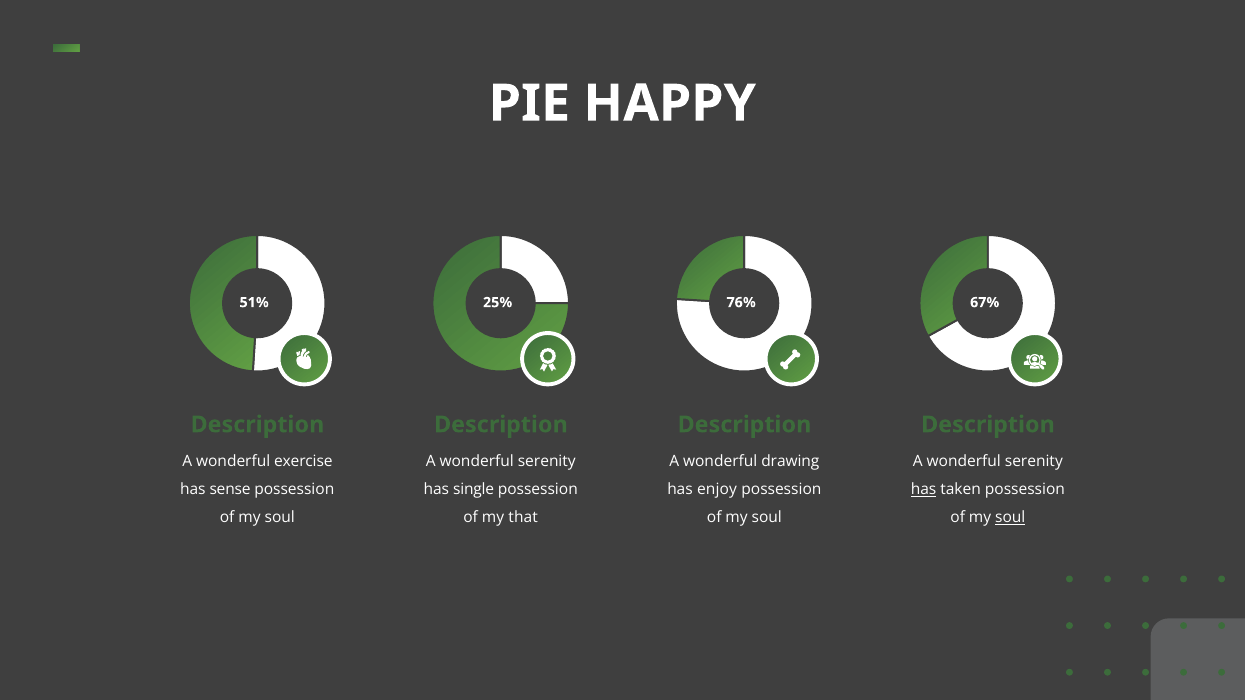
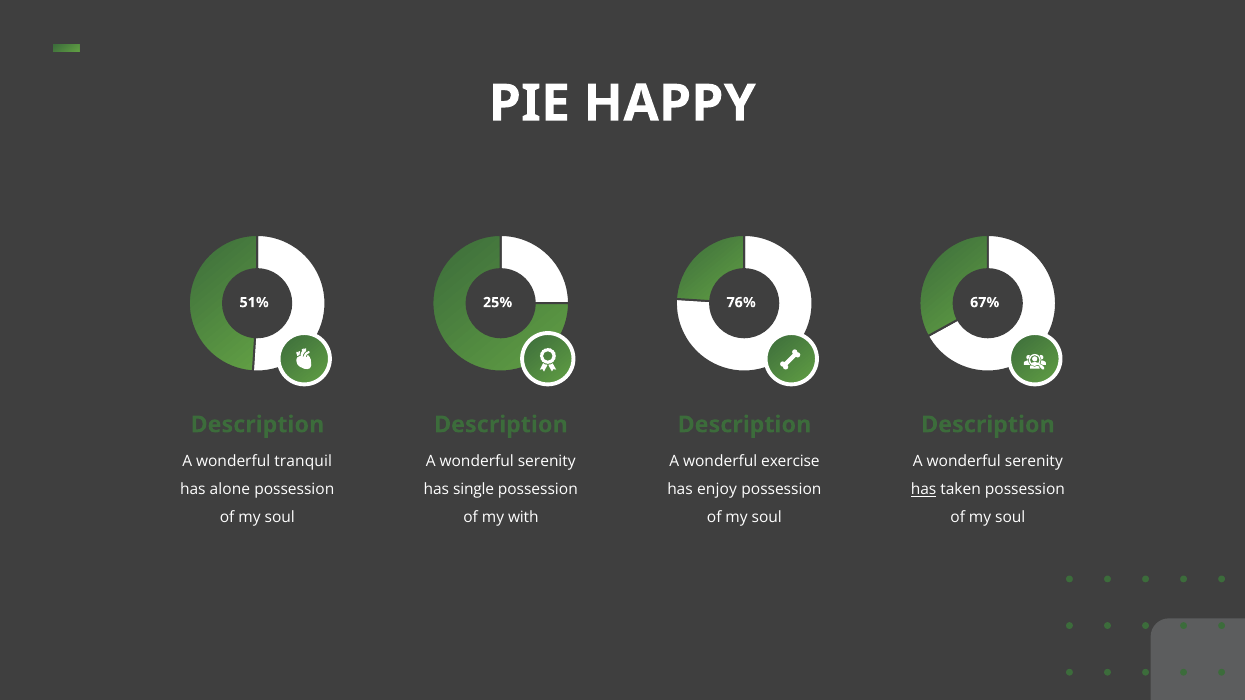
exercise: exercise -> tranquil (303, 462)
drawing: drawing -> exercise (790, 462)
sense: sense -> alone (230, 490)
that: that -> with (523, 518)
soul underline: present -> none (1010, 518)
